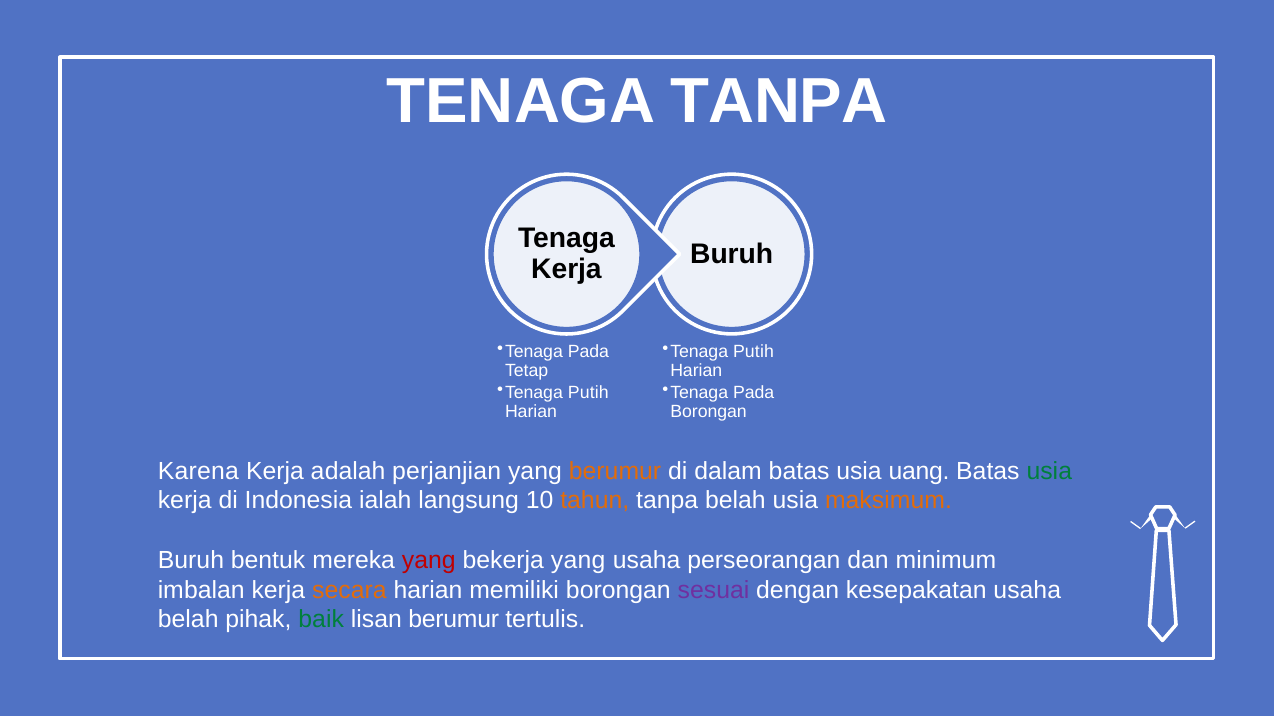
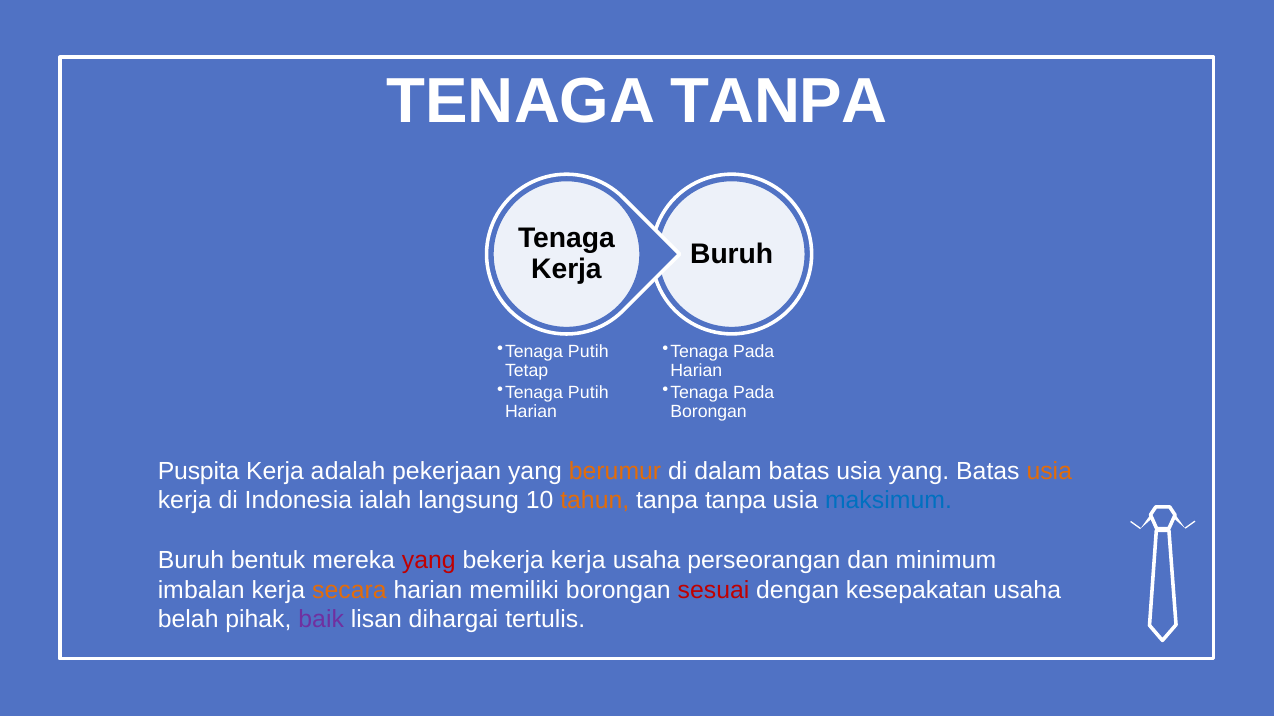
Pada: Pada -> Putih (588, 352)
Putih: Putih -> Pada (754, 352)
Karena: Karena -> Puspita (199, 471)
perjanjian: perjanjian -> pekerjaan (447, 471)
usia uang: uang -> yang (919, 471)
usia colour: green -> orange (1049, 471)
tanpa belah: belah -> tanpa (736, 501)
maksimum colour: orange -> blue (888, 501)
bekerja yang: yang -> kerja (578, 561)
sesuai colour: purple -> red (714, 590)
baik colour: green -> purple (321, 620)
lisan berumur: berumur -> dihargai (453, 620)
